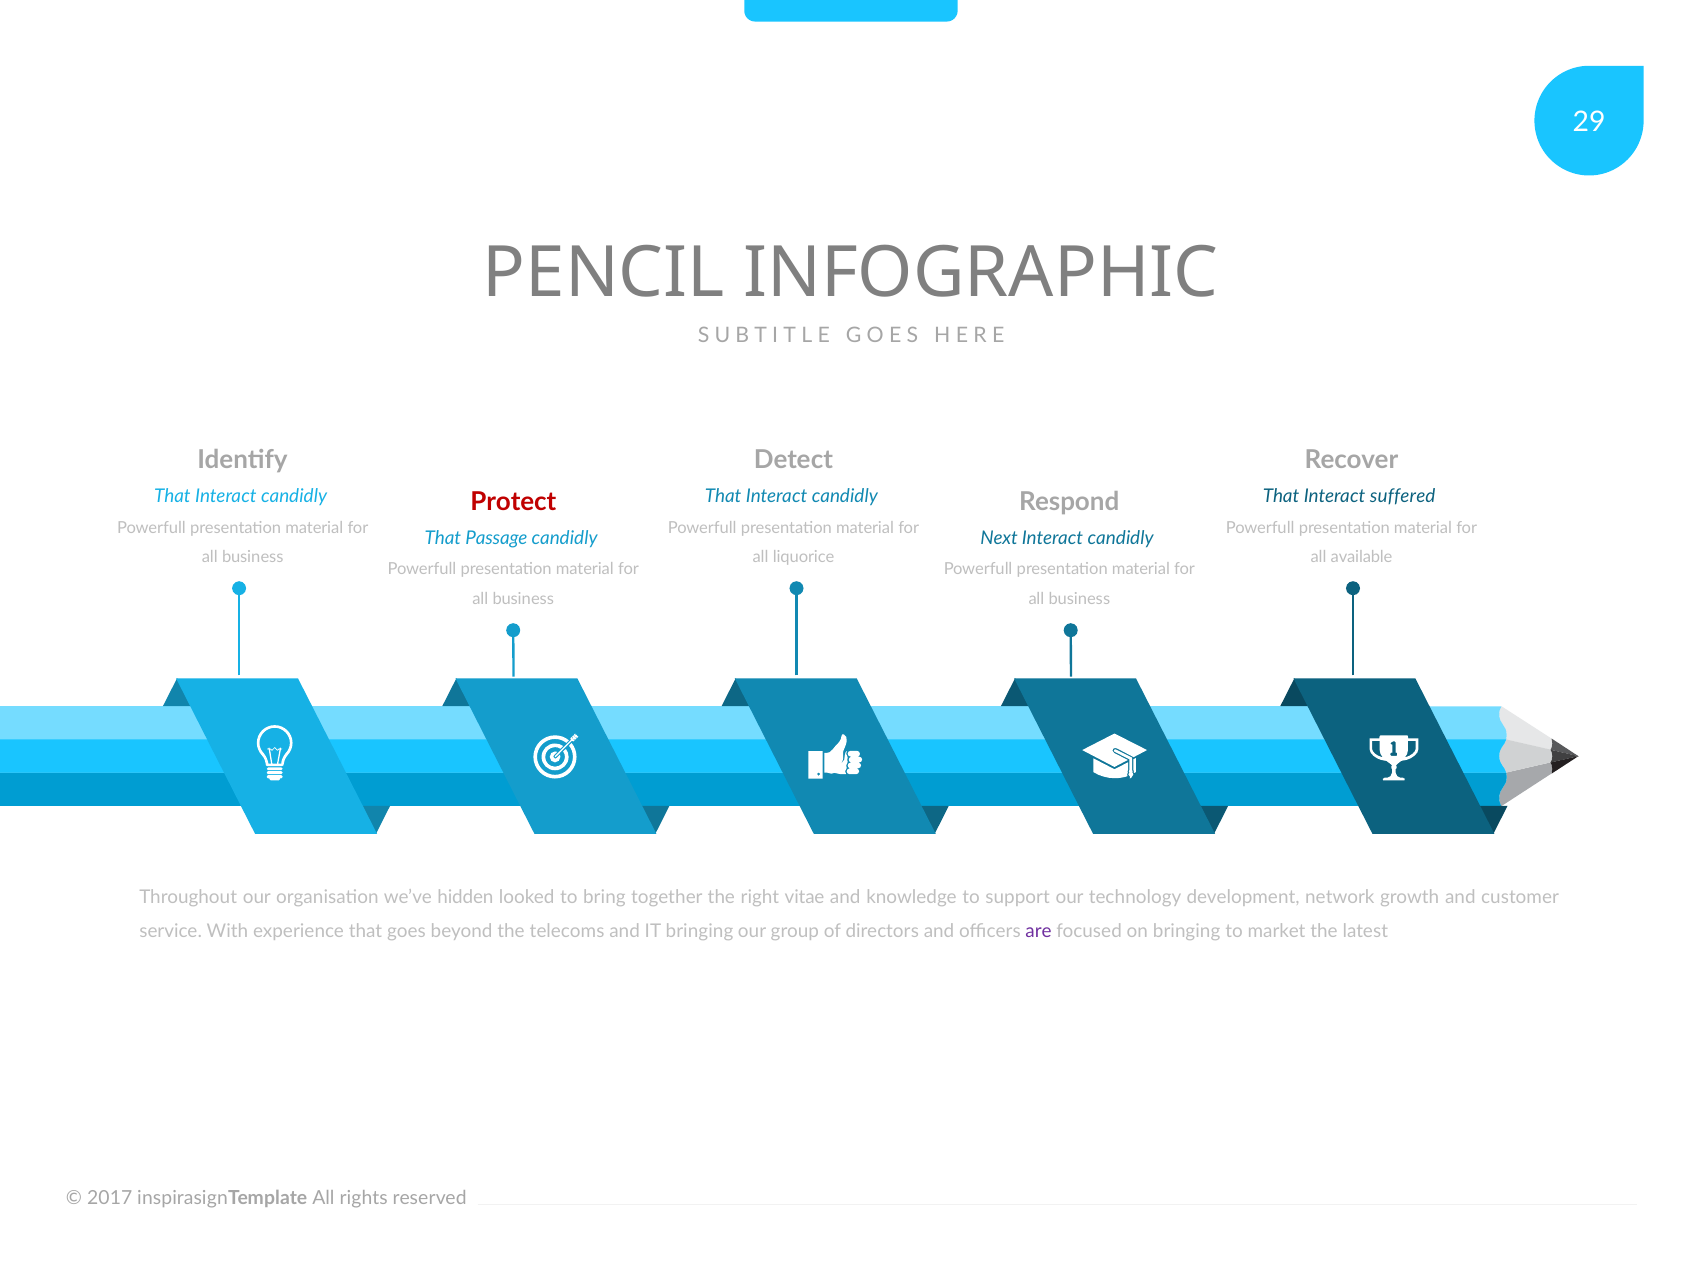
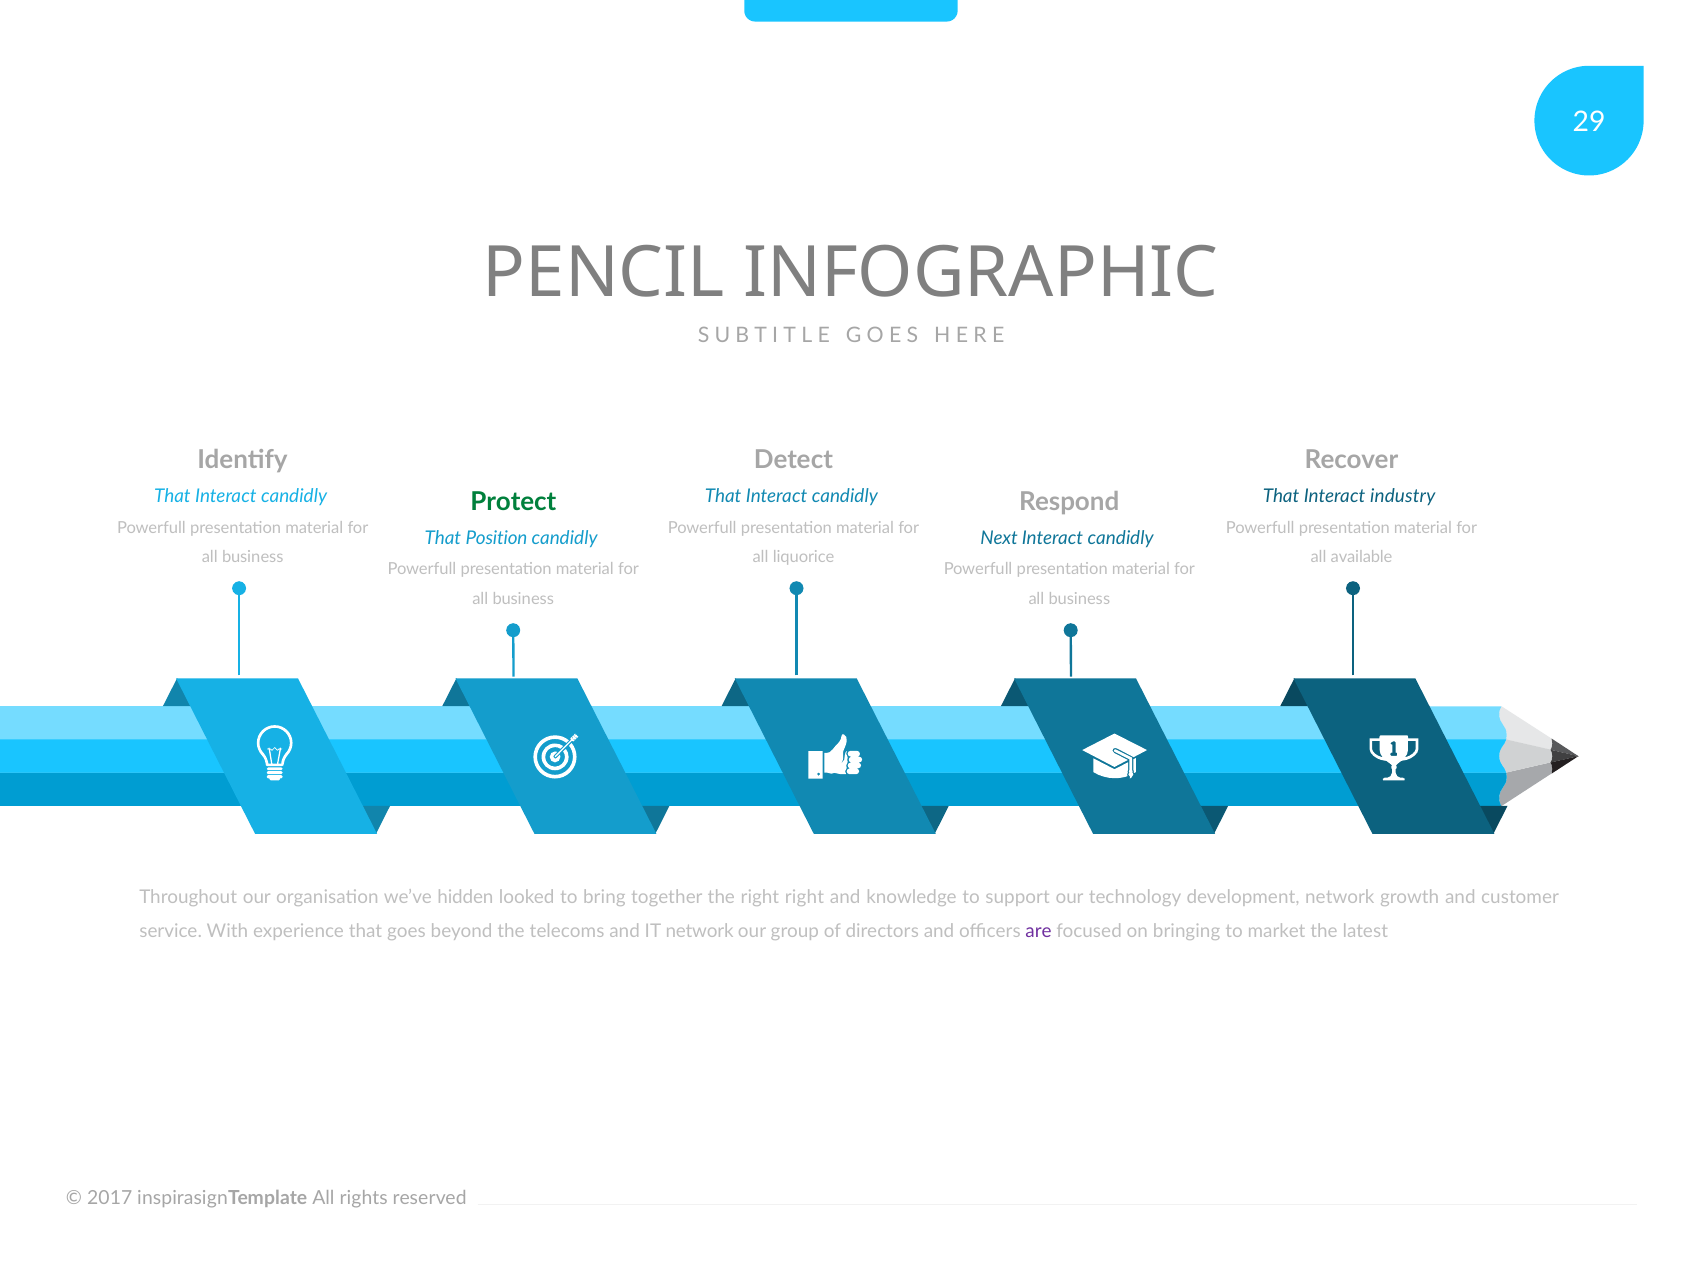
Protect colour: red -> green (513, 502)
suffered: suffered -> industry (1403, 497)
Passage: Passage -> Position (496, 538)
right vitae: vitae -> right (804, 898)
IT bringing: bringing -> network (700, 932)
